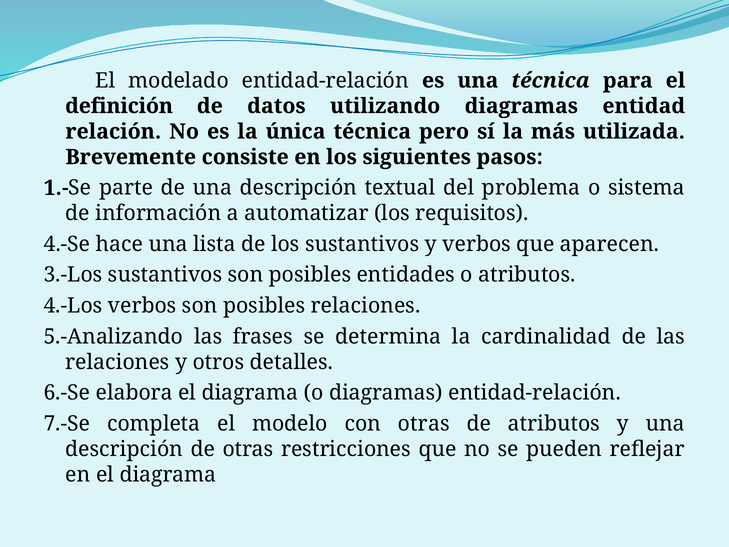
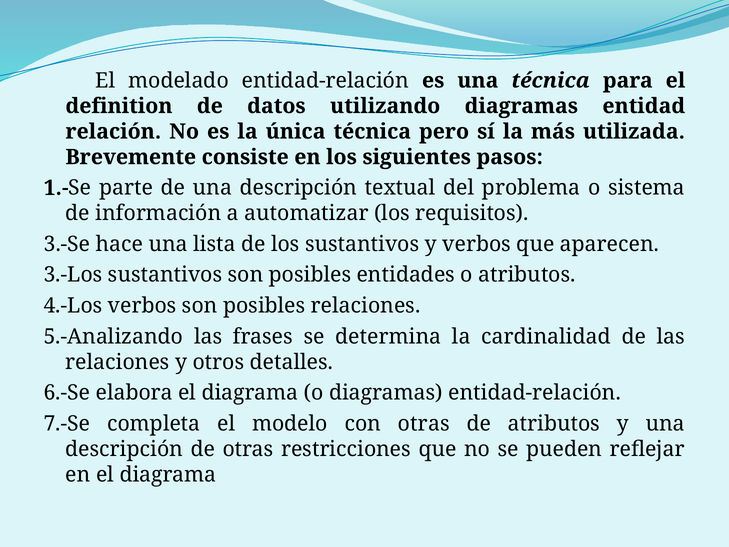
definición: definición -> definition (119, 106)
4.-Se: 4.-Se -> 3.-Se (67, 244)
